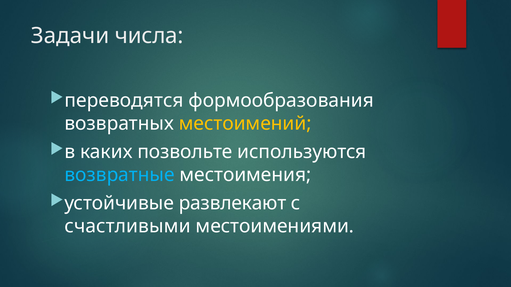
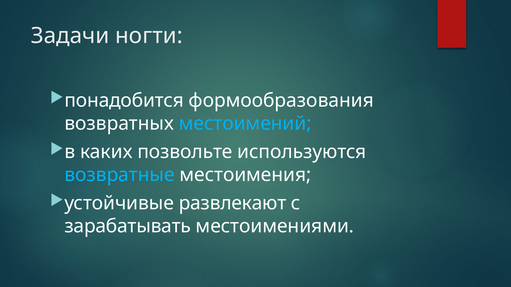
числа: числа -> ногти (149, 36)
переводятся: переводятся -> понадобится (124, 101)
местоимений colour: yellow -> light blue (245, 124)
счастливыми: счастливыми -> зарабатывать (128, 226)
